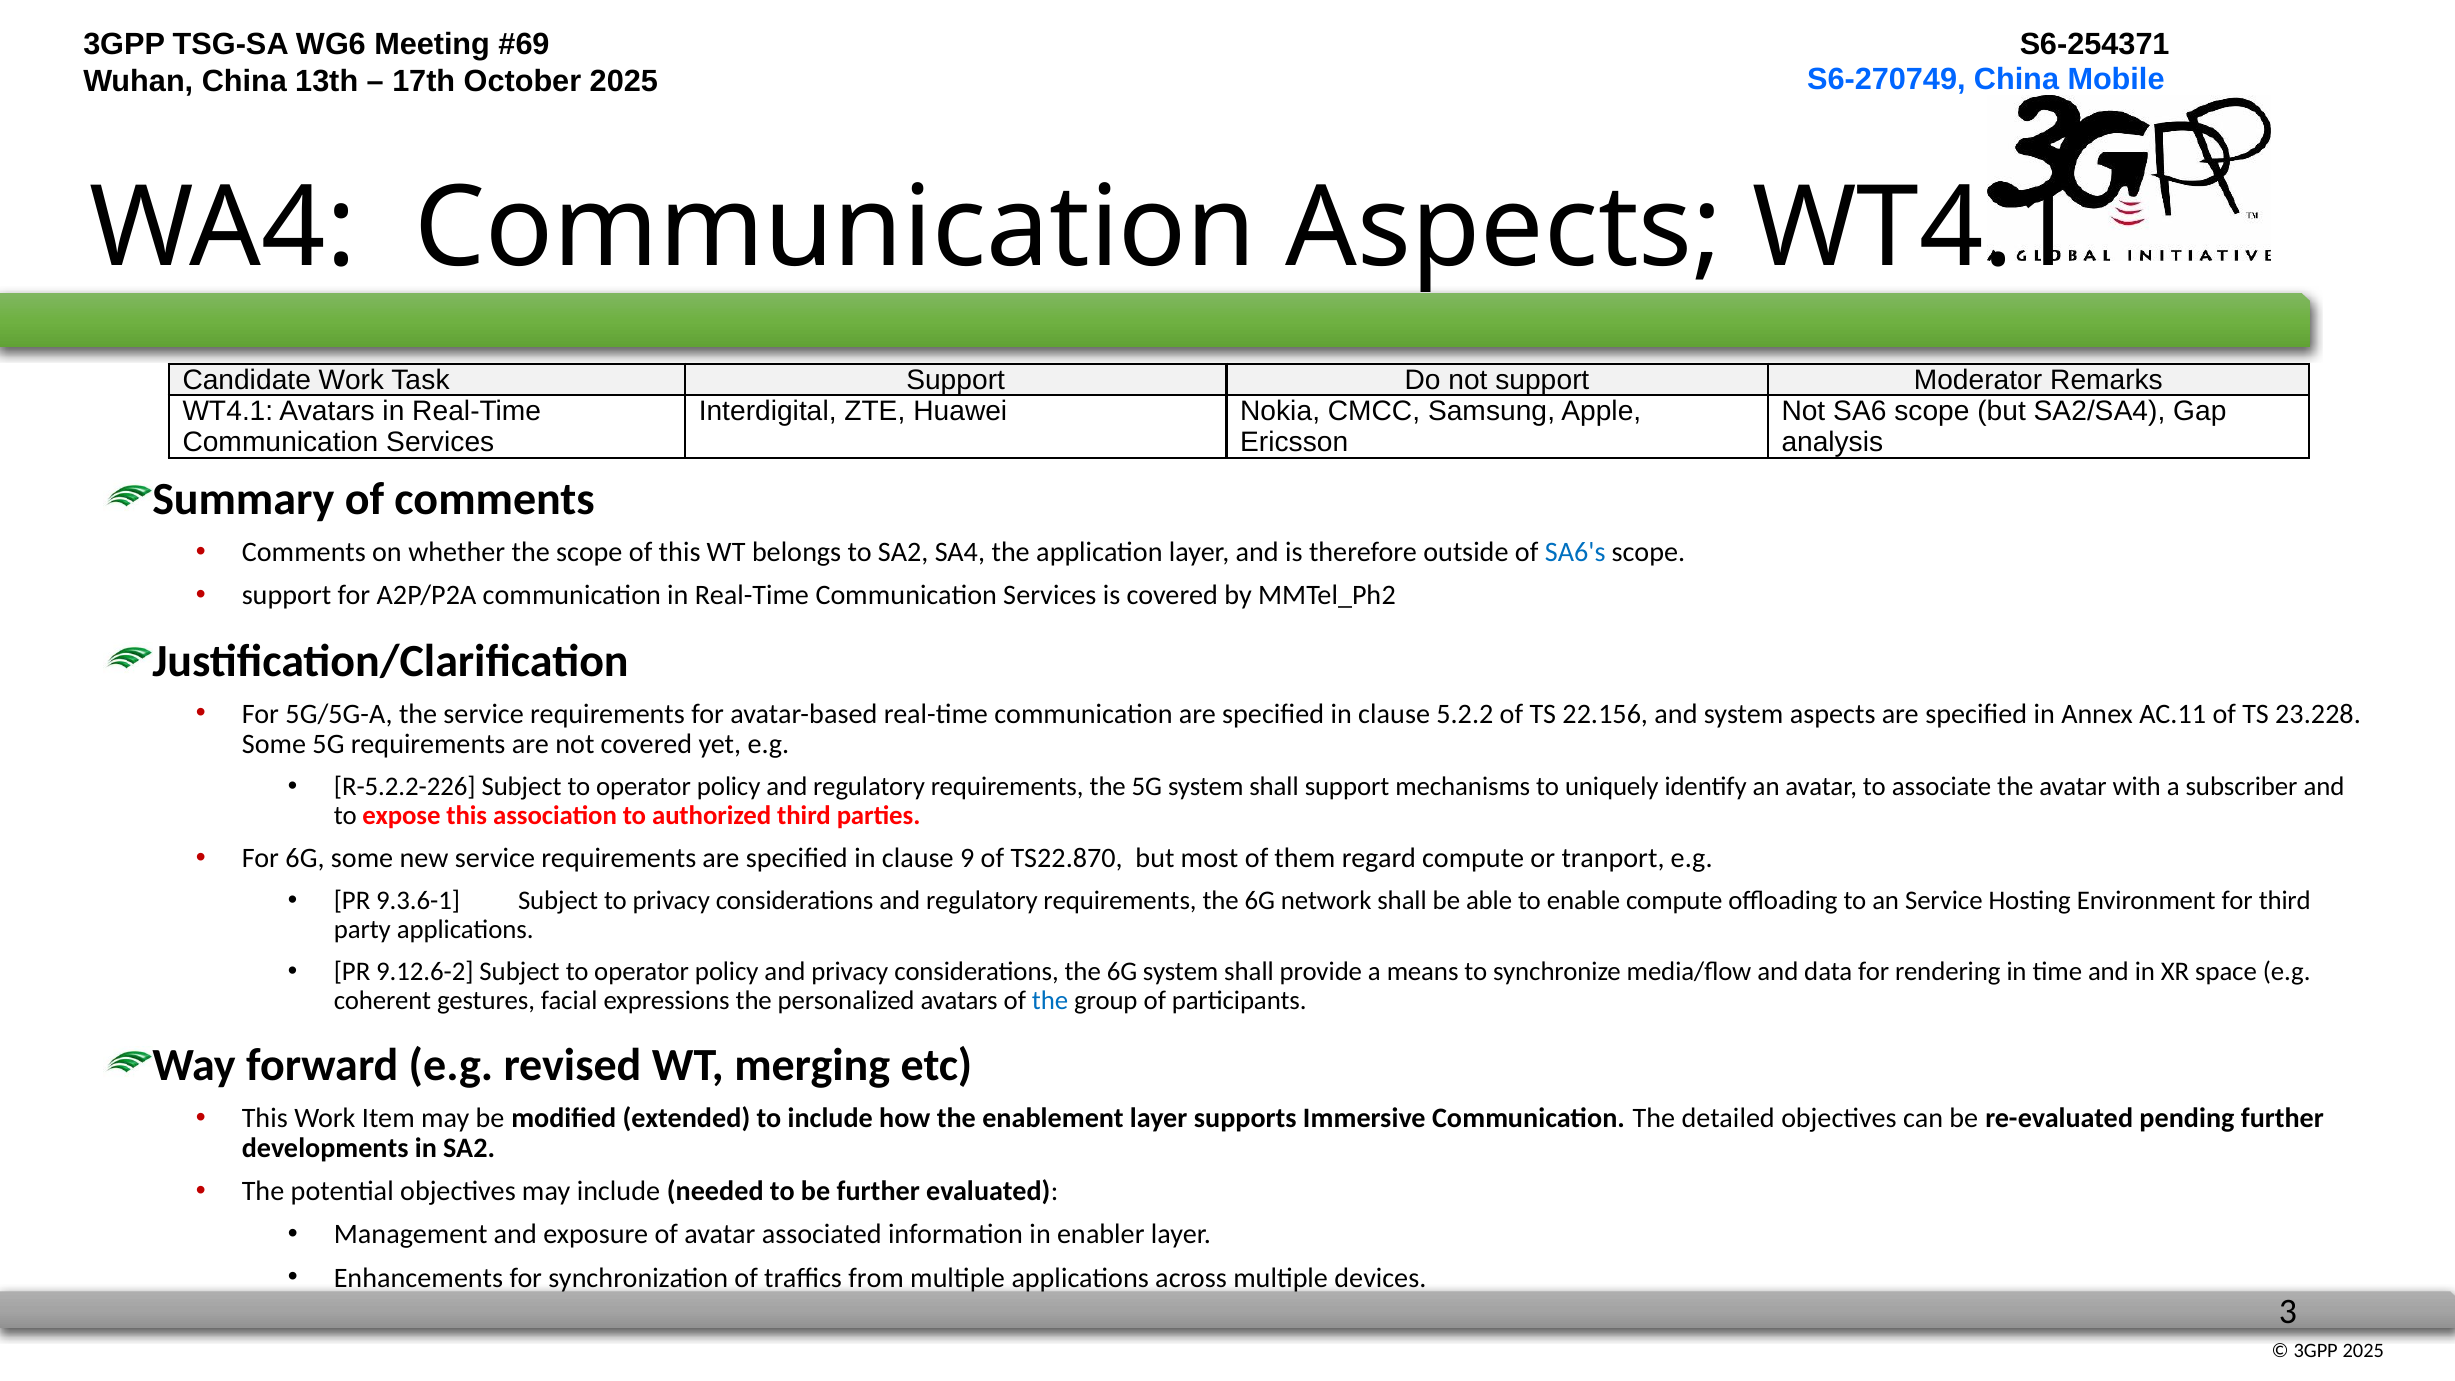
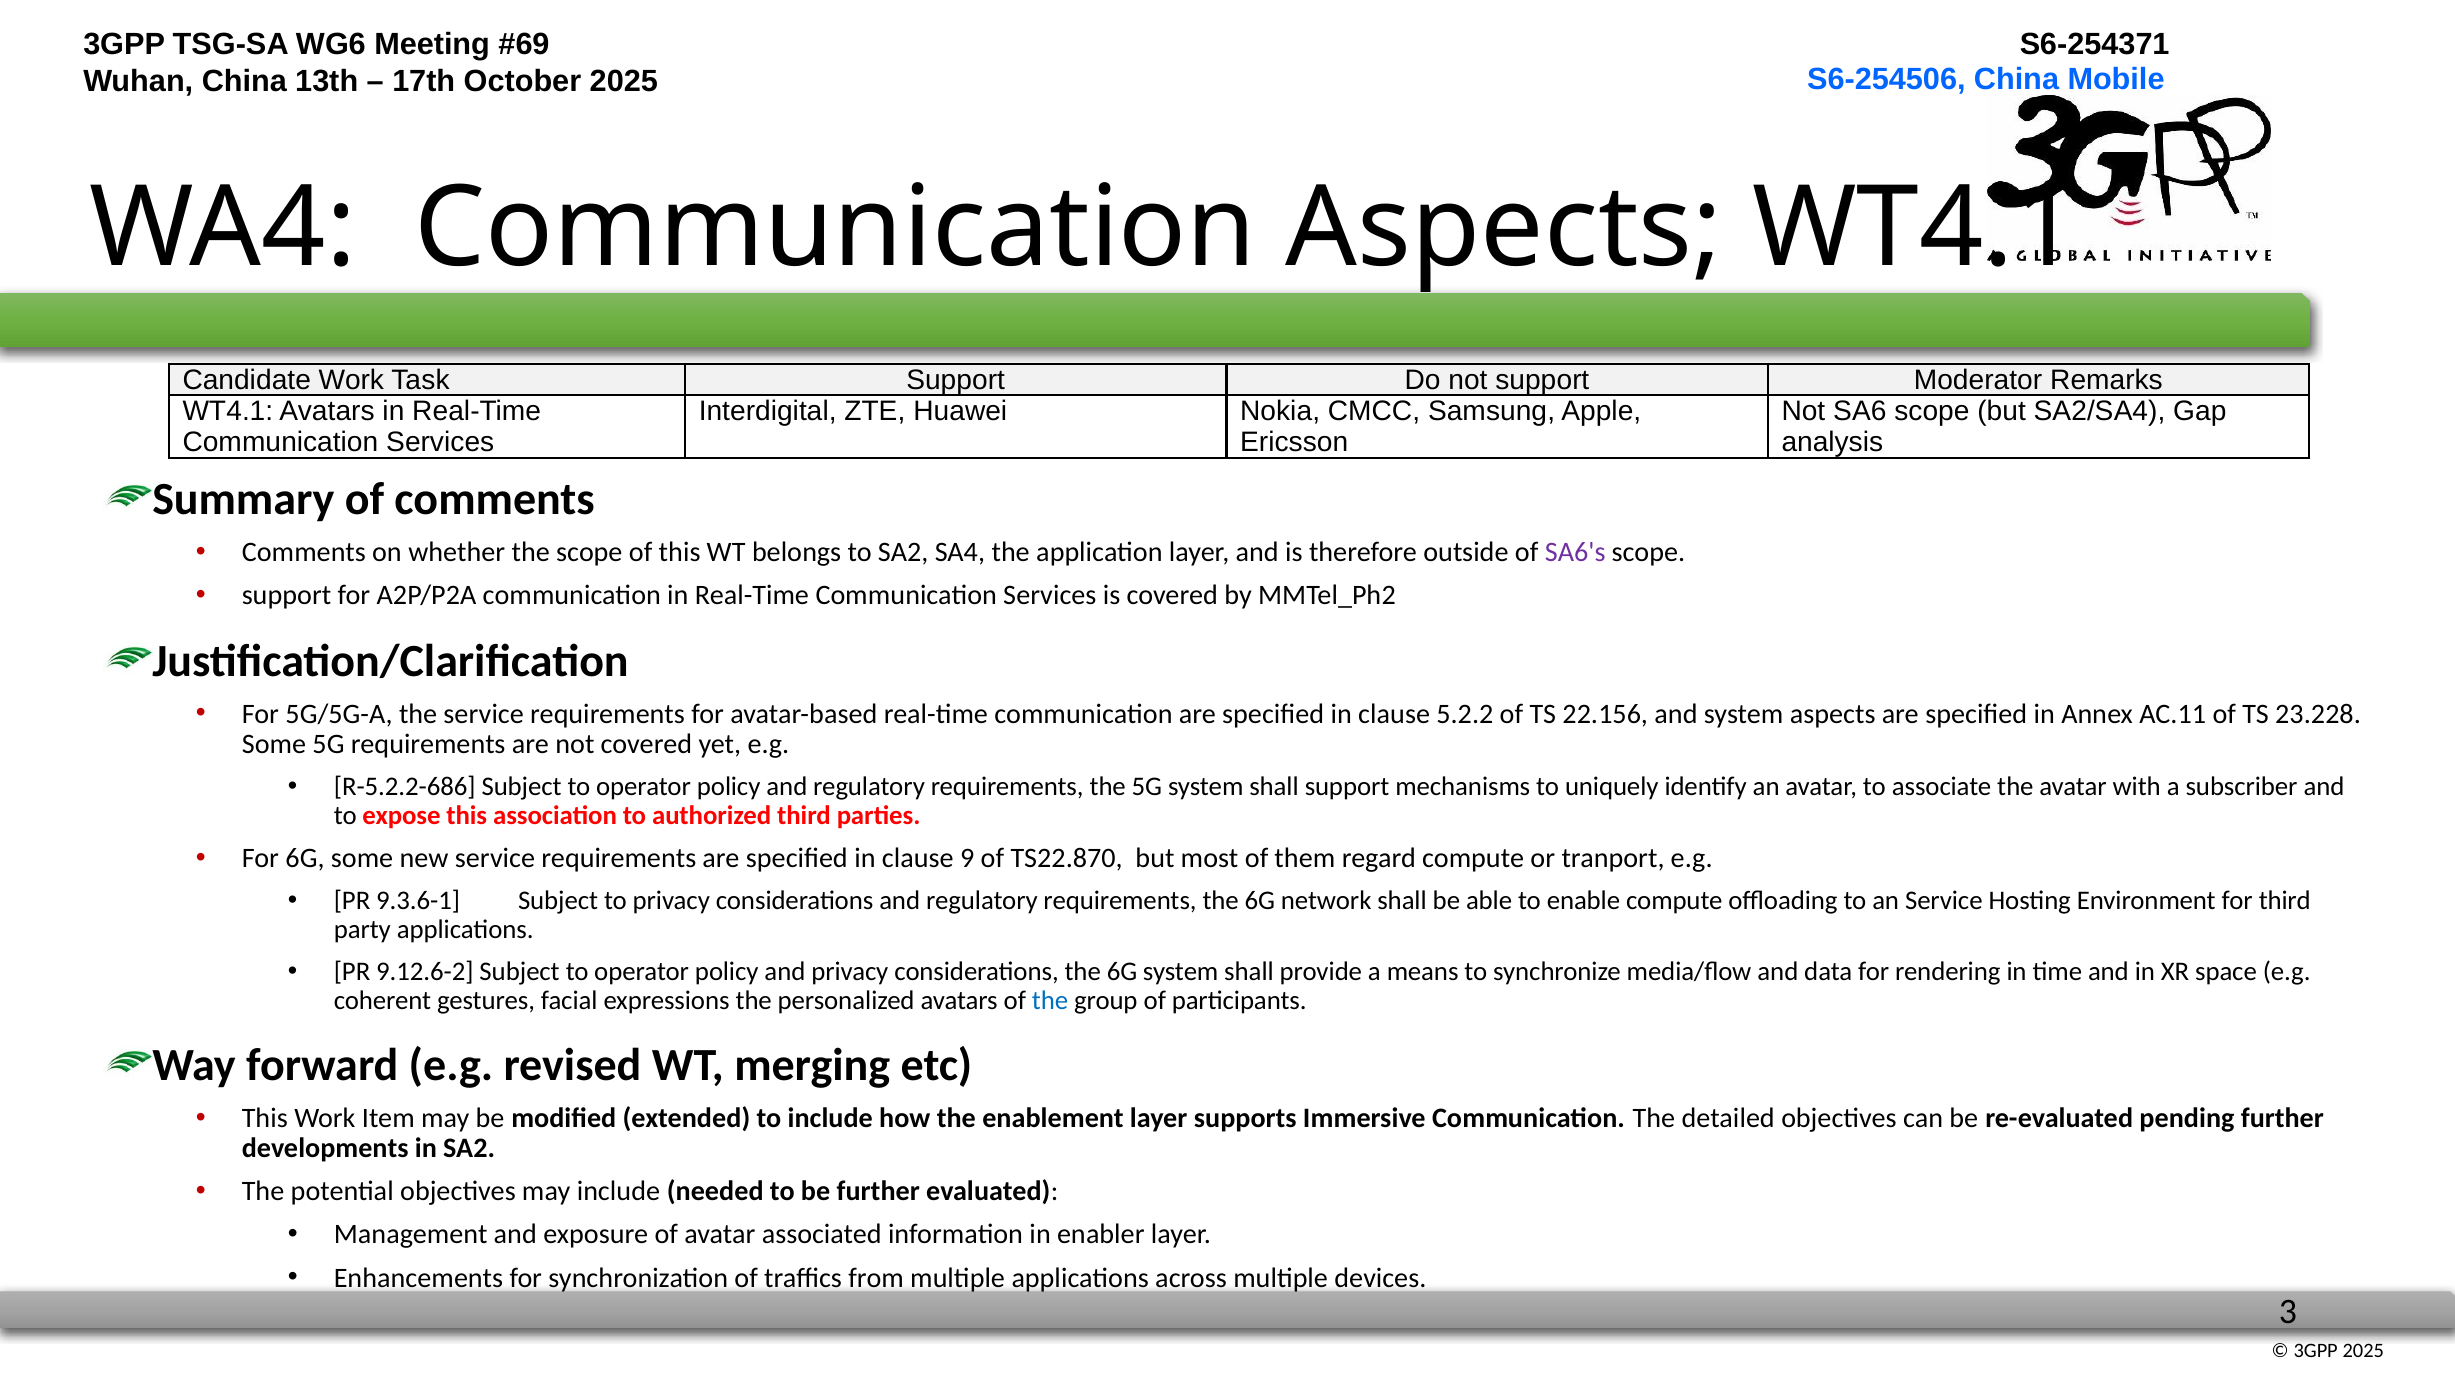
S6-270749: S6-270749 -> S6-254506 (1886, 79)
SA6's colour: blue -> purple (1575, 552)
R-5.2.2-226: R-5.2.2-226 -> R-5.2.2-686 (405, 787)
